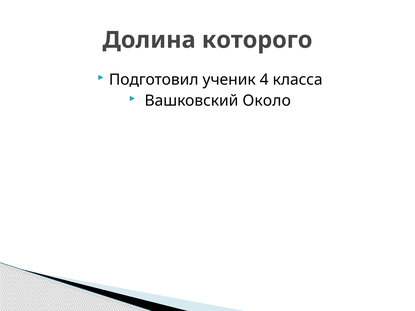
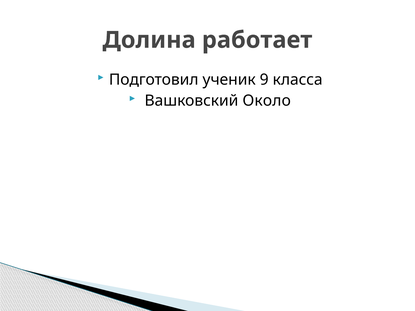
которого: которого -> работает (257, 40)
4: 4 -> 9 (264, 80)
